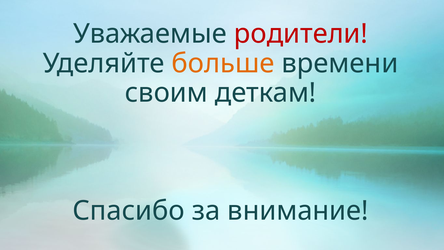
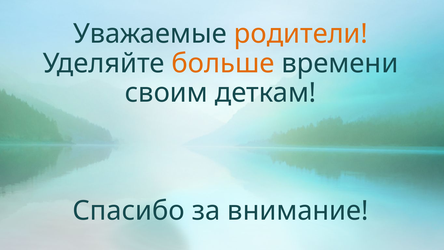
родители colour: red -> orange (301, 34)
